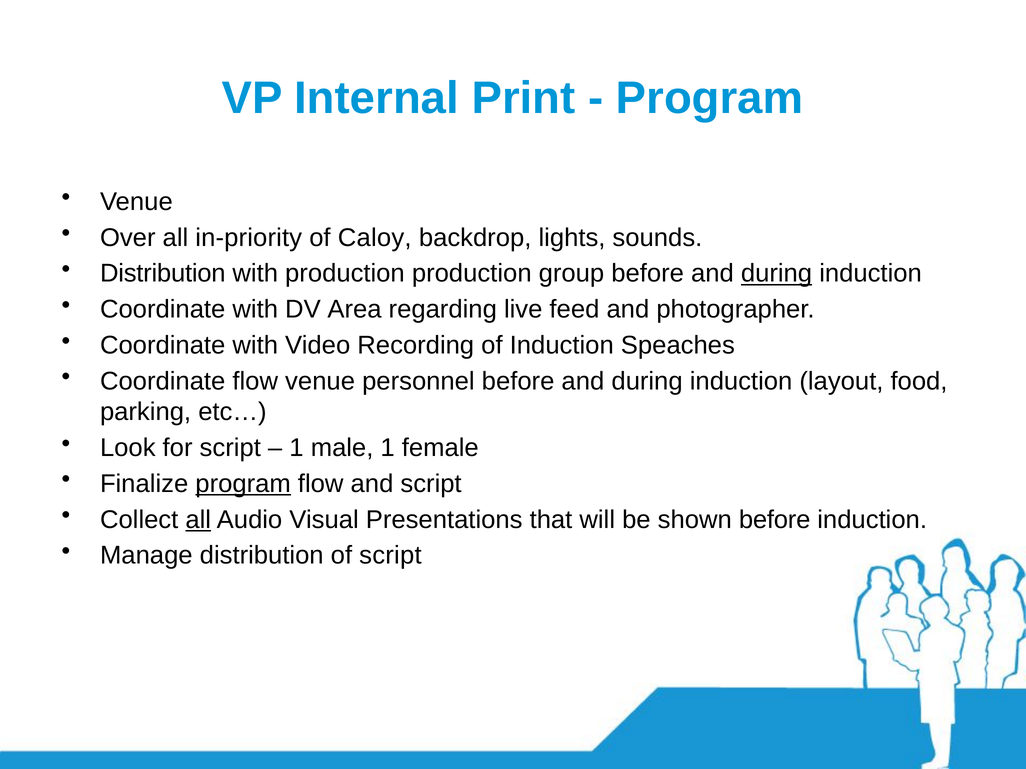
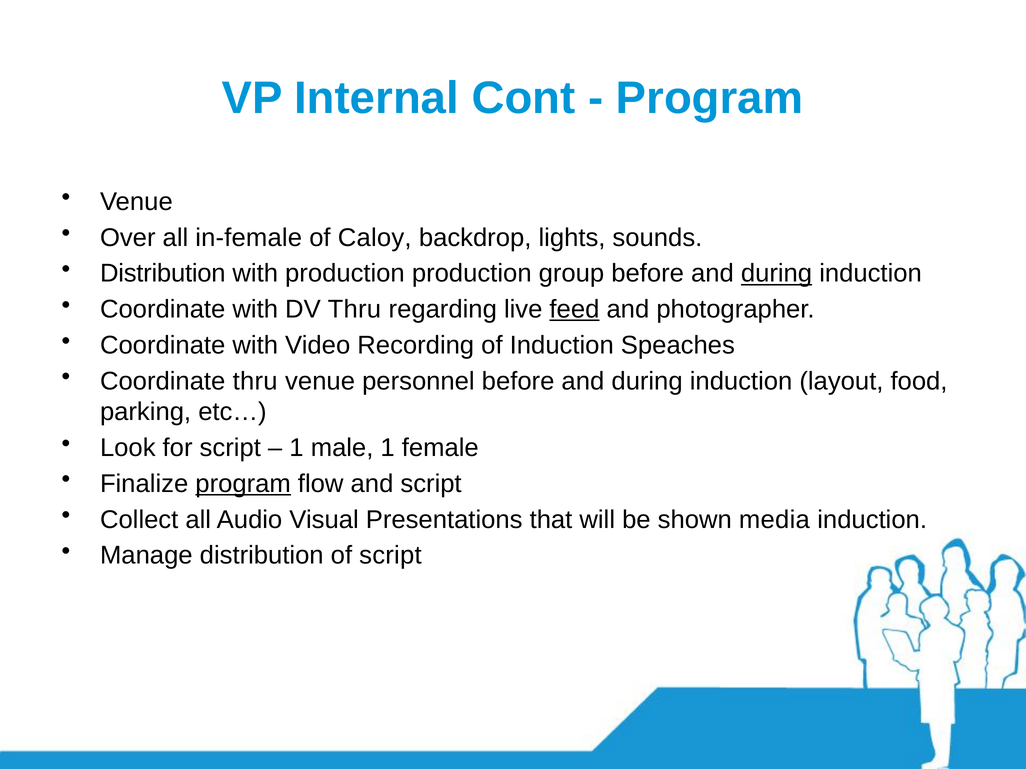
Print: Print -> Cont (524, 98)
in-priority: in-priority -> in-female (249, 238)
DV Area: Area -> Thru (354, 310)
feed underline: none -> present (574, 310)
Coordinate flow: flow -> thru (255, 381)
all underline: present -> none (198, 520)
shown before: before -> media (774, 520)
